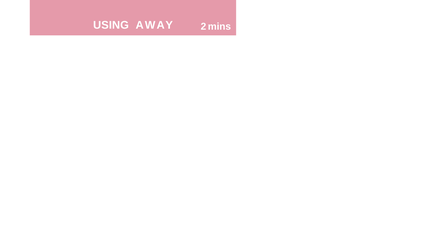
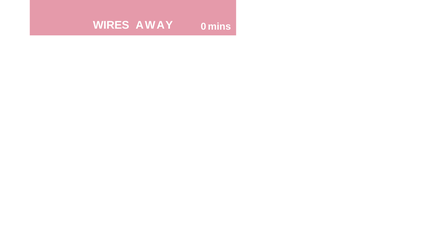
USING: USING -> WIRES (111, 25)
2: 2 -> 0 (203, 26)
